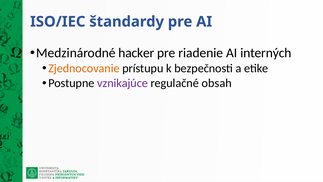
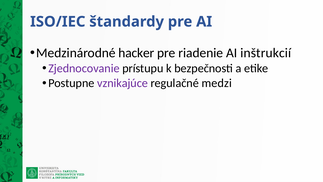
interných: interných -> inštrukcií (266, 53)
Zjednocovanie colour: orange -> purple (84, 68)
obsah: obsah -> medzi (217, 83)
